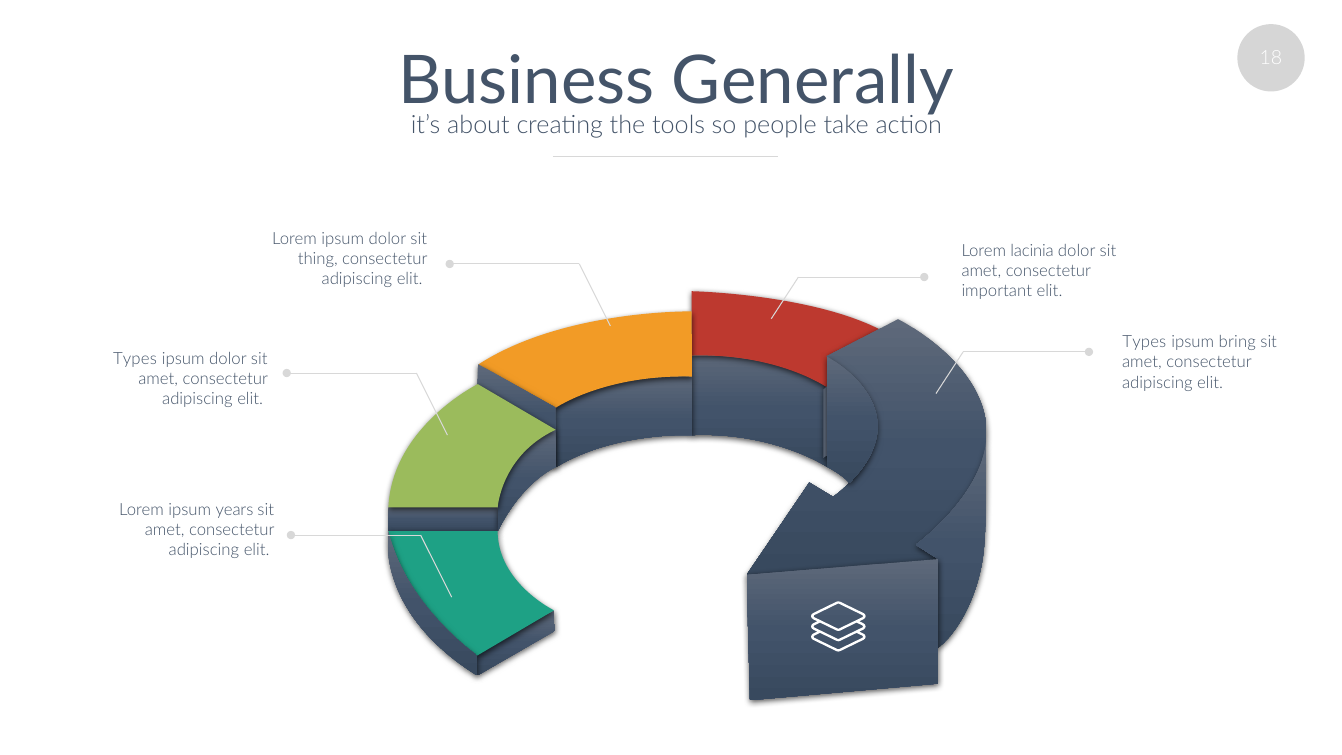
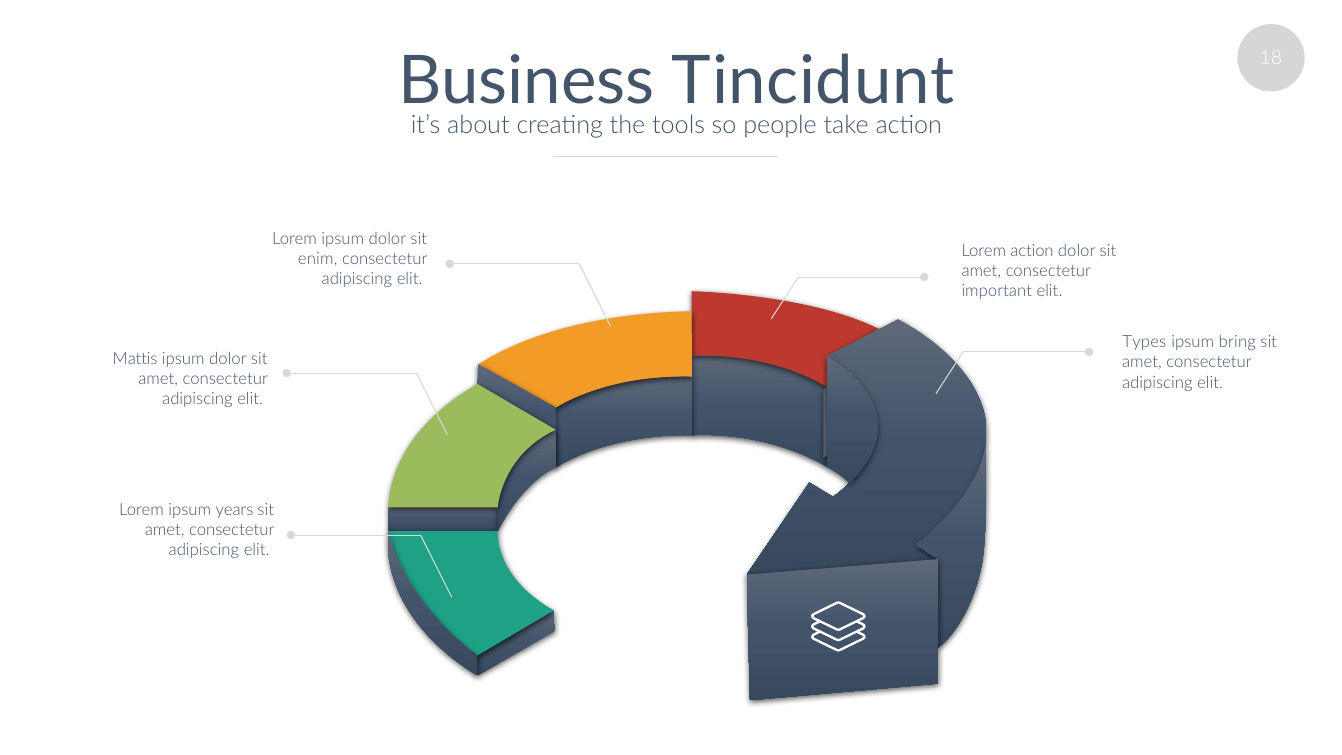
Generally: Generally -> Tincidunt (813, 81)
Lorem lacinia: lacinia -> action (1032, 251)
thing: thing -> enim (318, 259)
Types: Types -> Mattis (135, 359)
